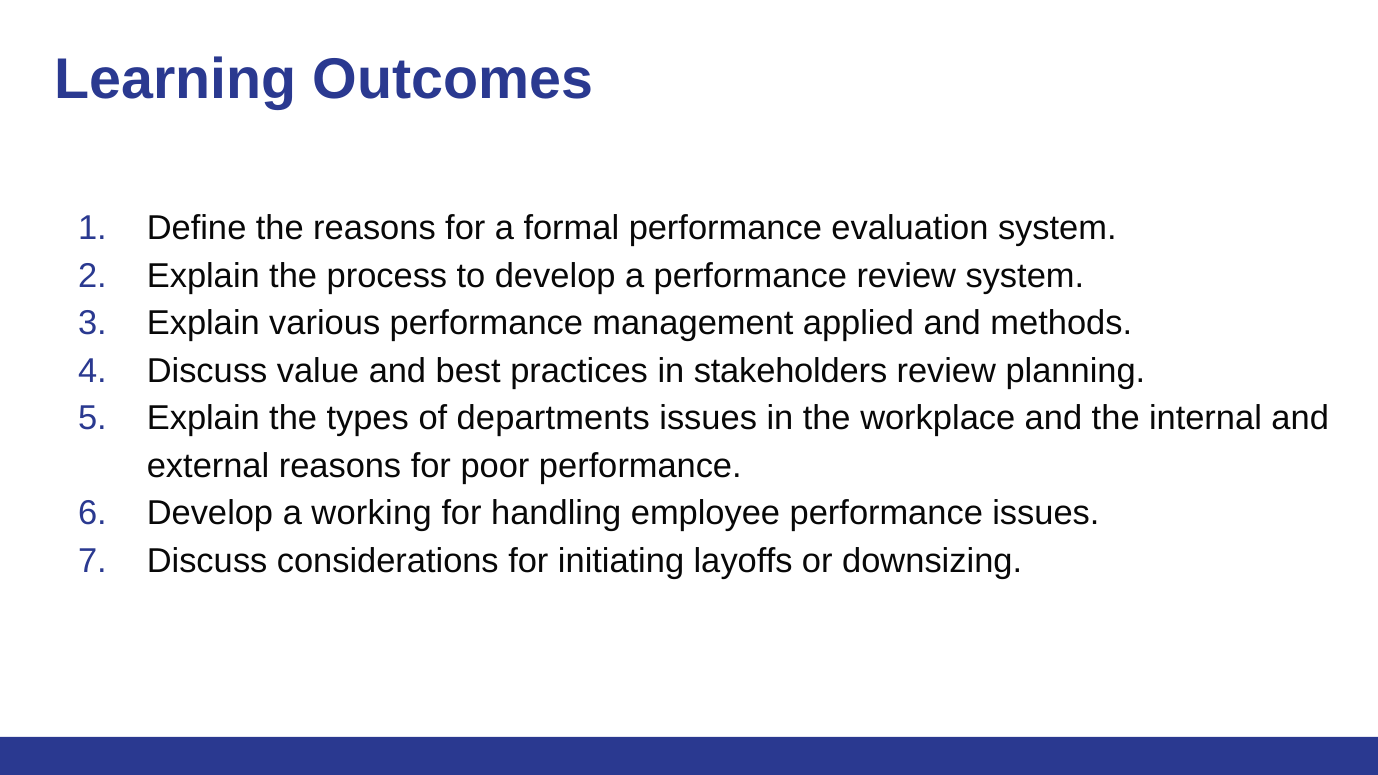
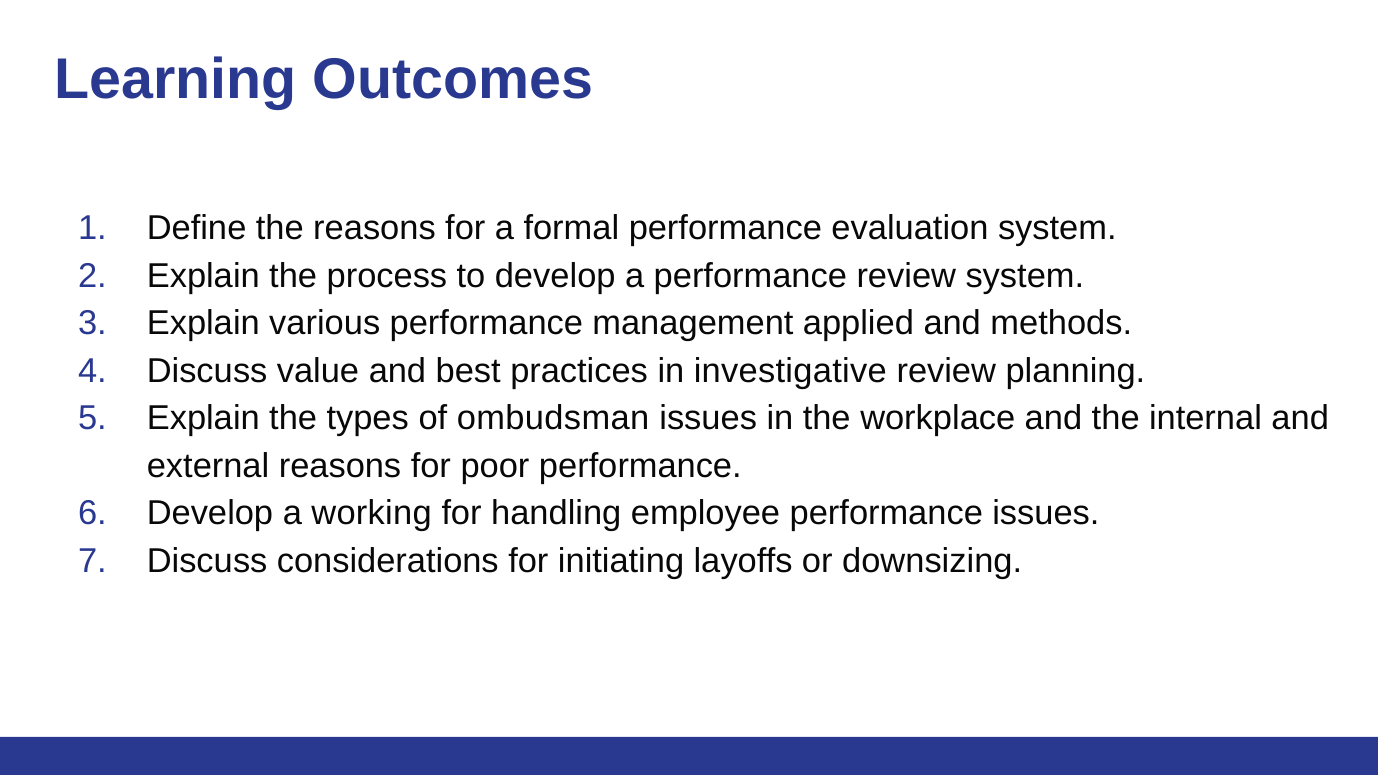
stakeholders: stakeholders -> investigative (790, 371)
departments: departments -> ombudsman (553, 418)
